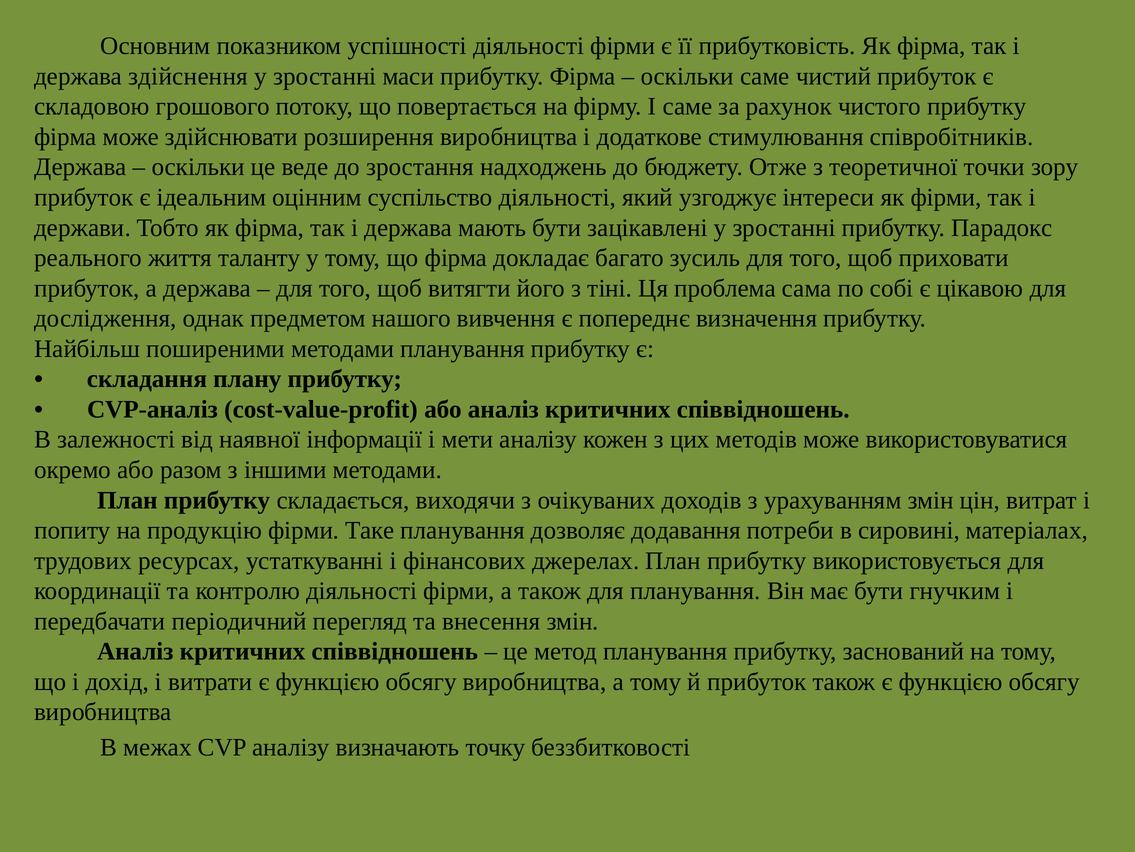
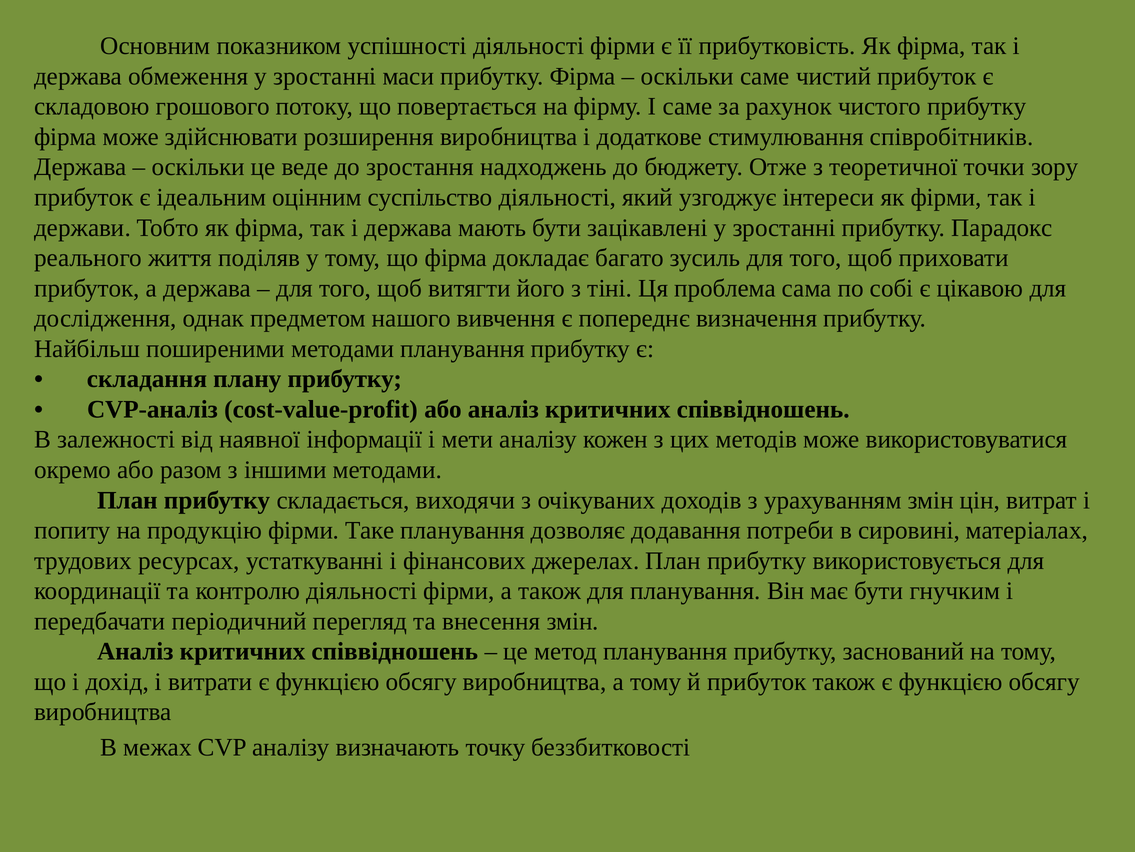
здійснення: здійснення -> обмеження (188, 76)
таланту: таланту -> поділяв (259, 258)
